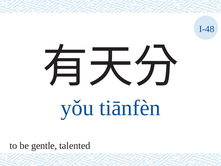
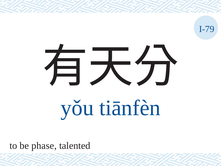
I-48: I-48 -> I-79 (207, 29)
gentle: gentle -> phase (44, 145)
